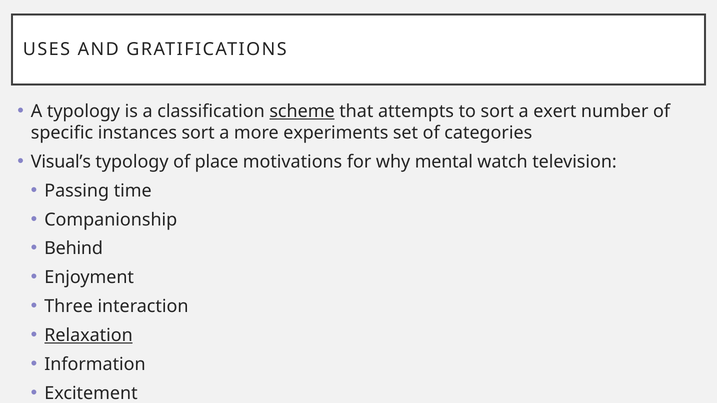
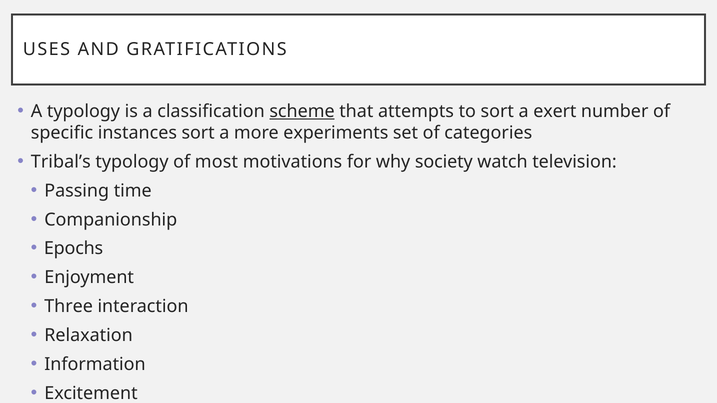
Visual’s: Visual’s -> Tribal’s (61, 162)
place: place -> most (216, 162)
mental: mental -> society (444, 162)
Behind: Behind -> Epochs (74, 249)
Relaxation underline: present -> none (89, 336)
